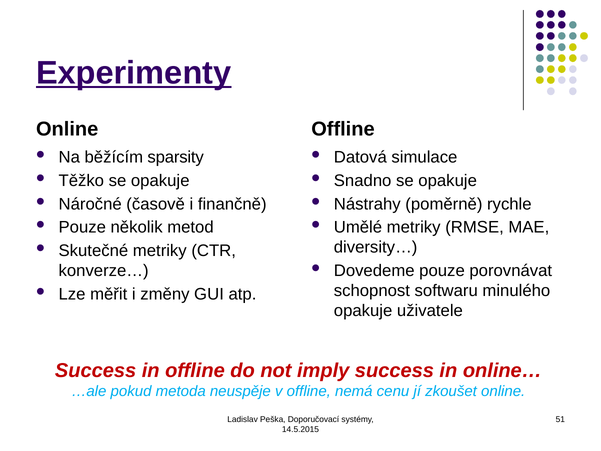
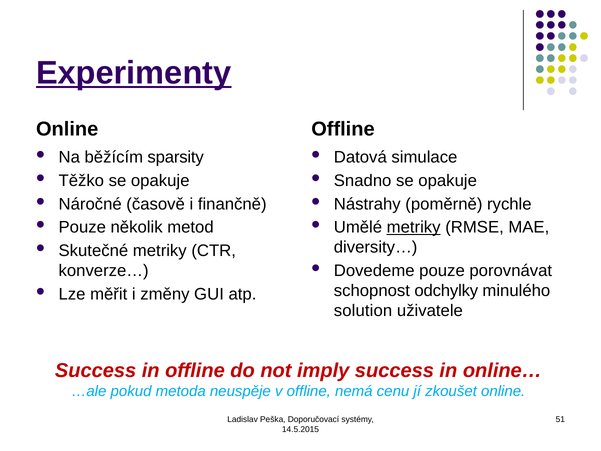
metriky underline: none -> present (414, 227)
softwaru: softwaru -> odchylky (446, 291)
opakuje: opakuje -> solution (363, 311)
